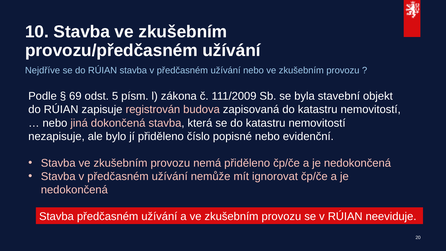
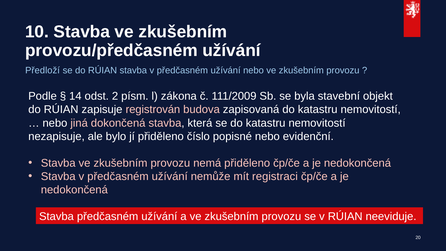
Nejdříve: Nejdříve -> Předloží (43, 70)
69: 69 -> 14 (75, 96)
5: 5 -> 2 (115, 96)
ignorovat: ignorovat -> registraci (275, 176)
